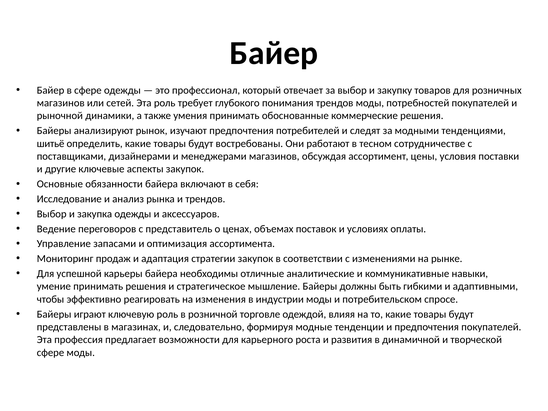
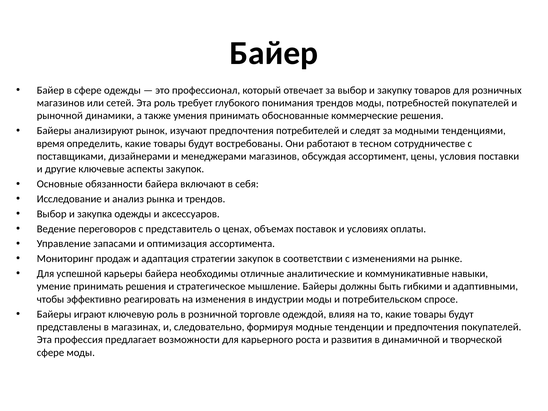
шитьё: шитьё -> время (51, 144)
